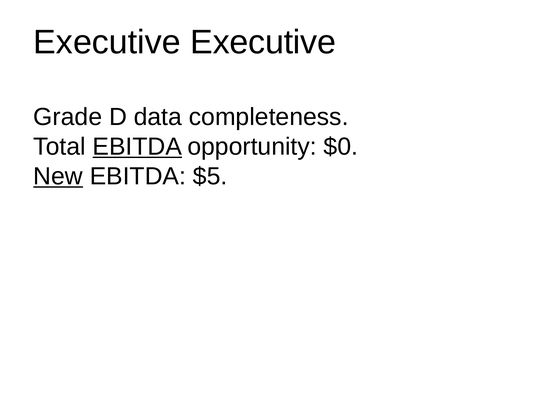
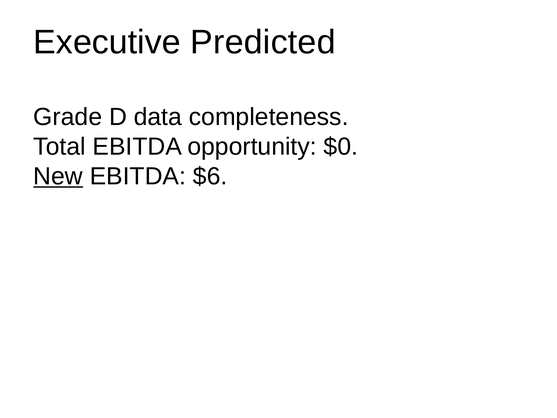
Executive Executive: Executive -> Predicted (263, 42)
EBITDA underline: present -> none (137, 147)
$5: $5 -> $6 (210, 176)
